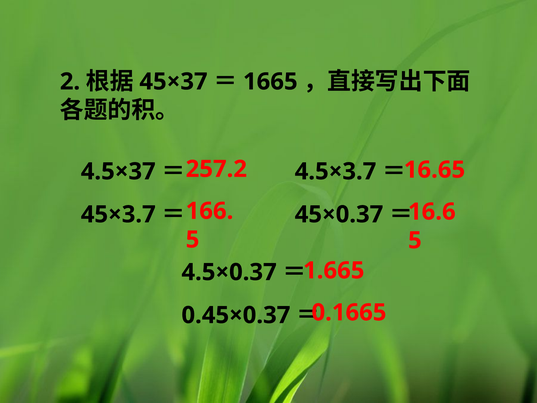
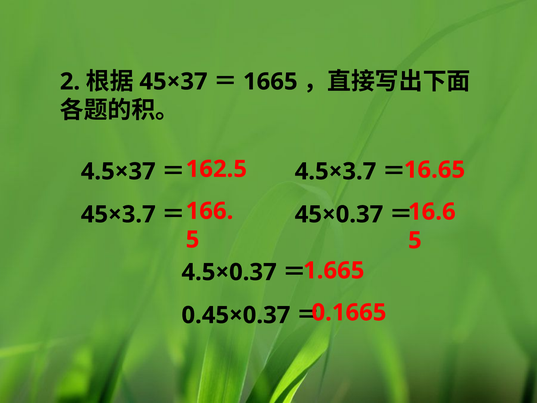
257.2: 257.2 -> 162.5 (216, 169)
